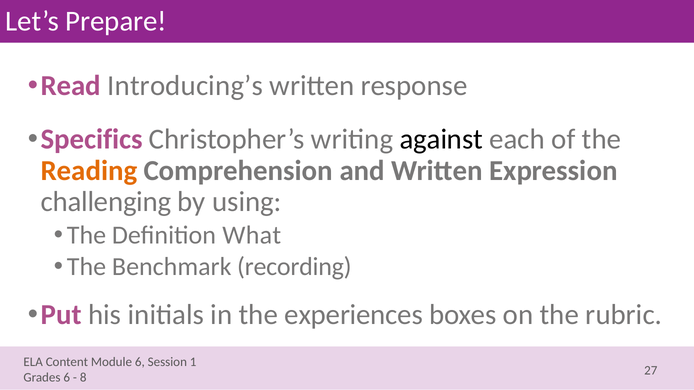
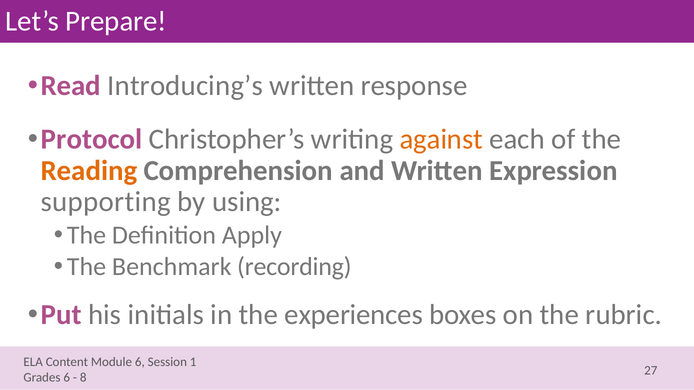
Specifics: Specifics -> Protocol (92, 139)
against colour: black -> orange (441, 139)
challenging: challenging -> supporting (106, 202)
What: What -> Apply (252, 235)
